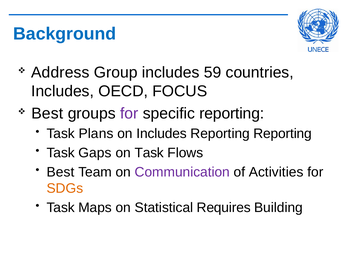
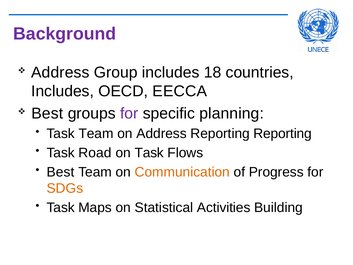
Background colour: blue -> purple (65, 34)
59: 59 -> 18 (213, 72)
FOCUS: FOCUS -> EECCA (180, 91)
specific reporting: reporting -> planning (232, 113)
Task Plans: Plans -> Team (96, 133)
on Includes: Includes -> Address (162, 133)
Gaps: Gaps -> Road (95, 153)
Communication colour: purple -> orange (182, 172)
Activities: Activities -> Progress (276, 172)
Requires: Requires -> Activities (224, 207)
